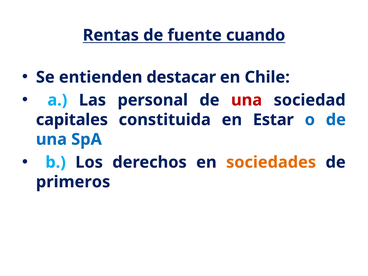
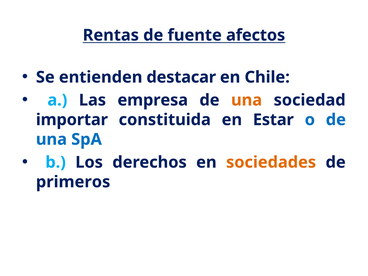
cuando: cuando -> afectos (256, 35)
personal: personal -> empresa (153, 100)
una colour: red -> orange (247, 100)
capitales: capitales -> importar (72, 120)
